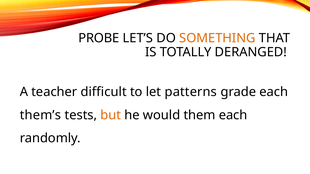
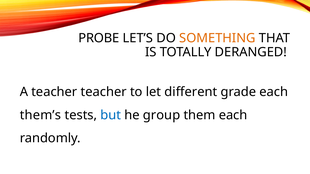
teacher difficult: difficult -> teacher (104, 92)
patterns: patterns -> different (191, 92)
but colour: orange -> blue (111, 115)
would: would -> group (162, 115)
